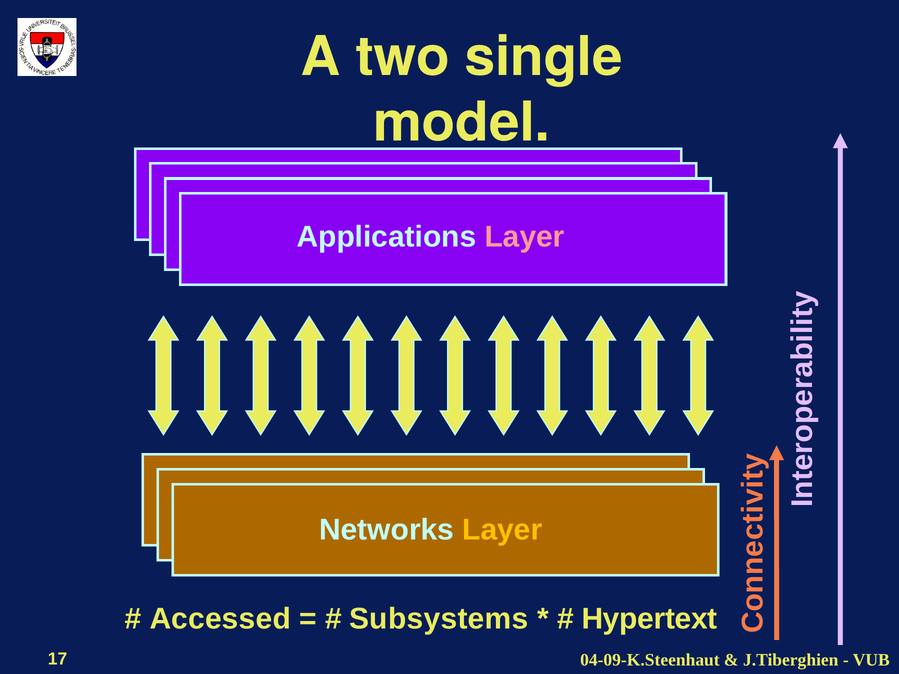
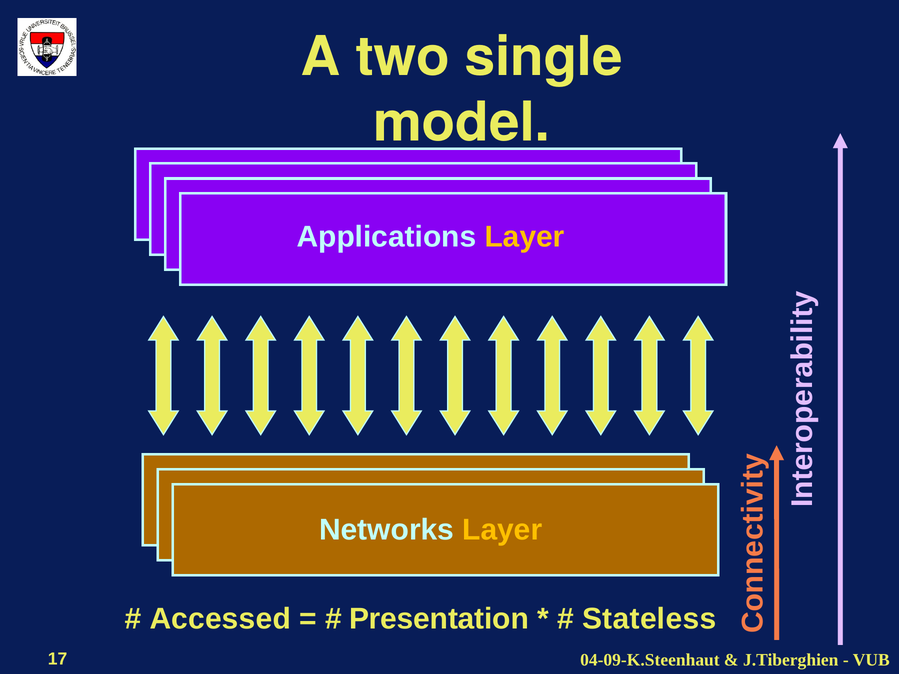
Layer colour: pink -> yellow (525, 237)
Subsystems: Subsystems -> Presentation (439, 619)
Hypertext: Hypertext -> Stateless (649, 619)
